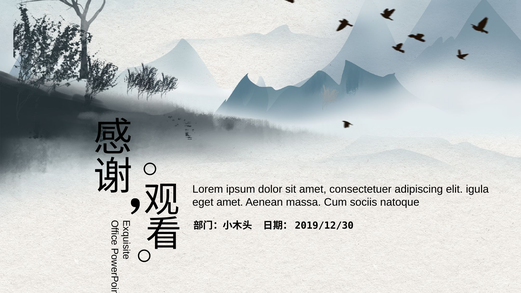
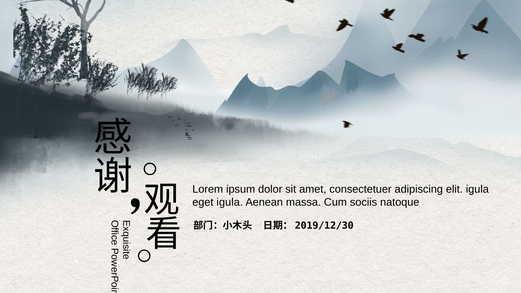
eget amet: amet -> igula (230, 202)
